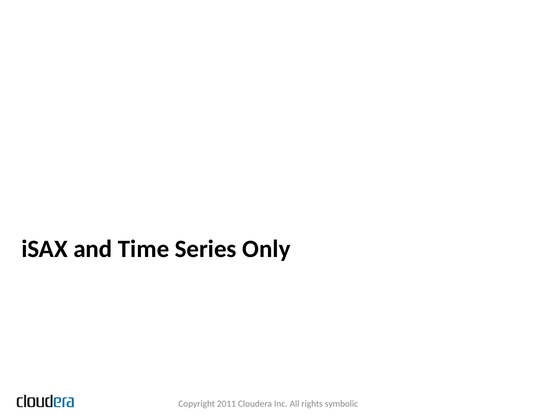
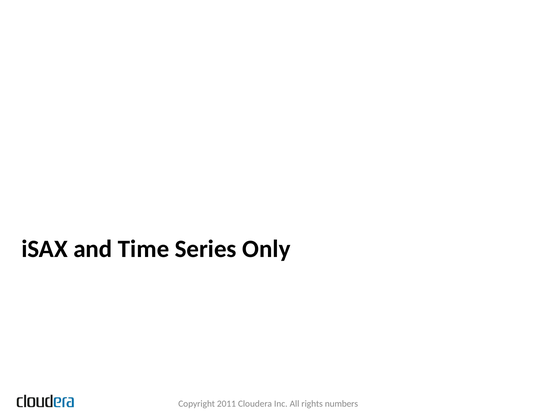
symbolic: symbolic -> numbers (341, 404)
